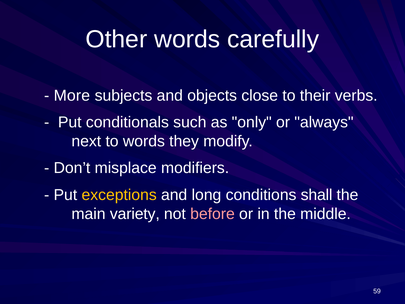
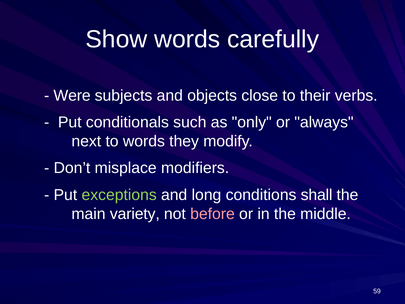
Other: Other -> Show (116, 39)
More: More -> Were (72, 95)
exceptions colour: yellow -> light green (119, 195)
